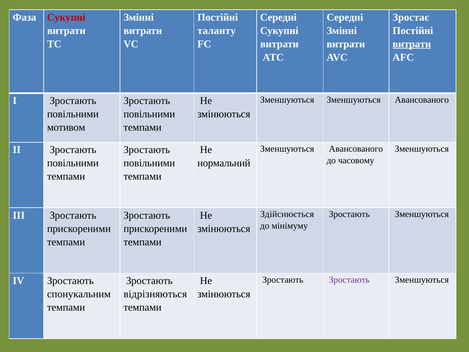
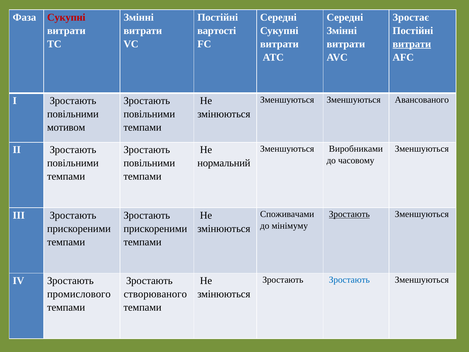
таланту: таланту -> вартості (217, 31)
Авансованого: Авансованого -> Виробниками (356, 149)
Здійснюється: Здійснюється -> Споживачами (287, 214)
Зростають underline: none -> present (349, 214)
Зростають colour: purple -> blue (349, 280)
спонукальним: спонукальним -> промислового (79, 294)
відрізняються: відрізняються -> створюваного (155, 294)
